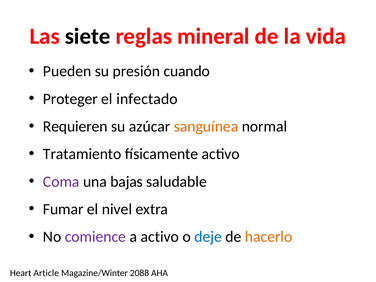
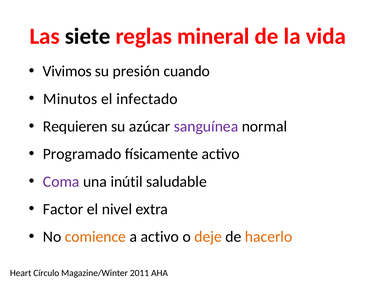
Pueden: Pueden -> Vivimos (67, 71)
Proteger: Proteger -> Minutos (70, 99)
sanguínea colour: orange -> purple (206, 126)
Tratamiento: Tratamiento -> Programado (82, 154)
bajas: bajas -> inútil (127, 182)
Fumar: Fumar -> Factor (63, 209)
comience colour: purple -> orange (95, 237)
deje colour: blue -> orange (208, 237)
Article: Article -> Círculo (46, 273)
2088: 2088 -> 2011 (139, 273)
